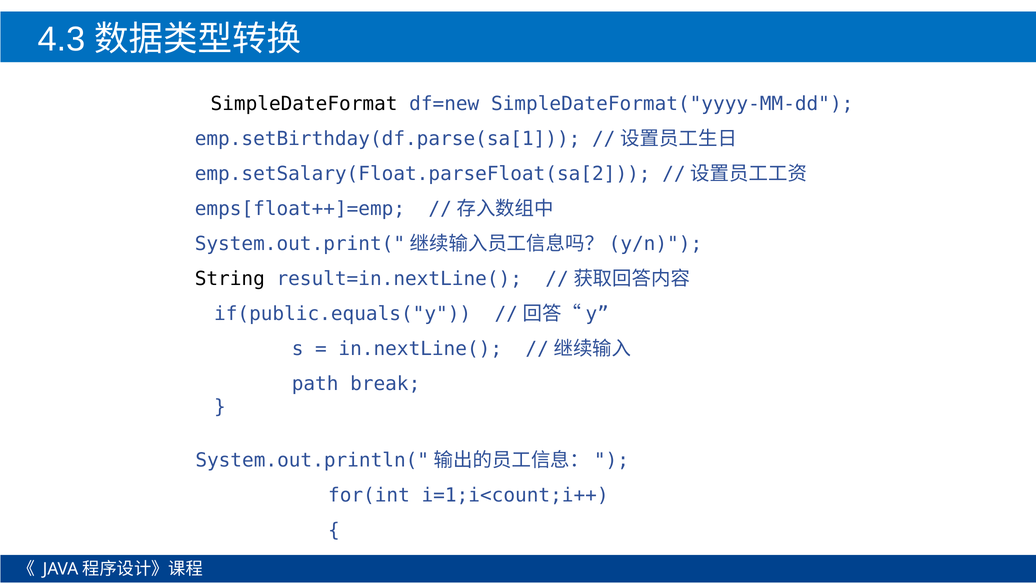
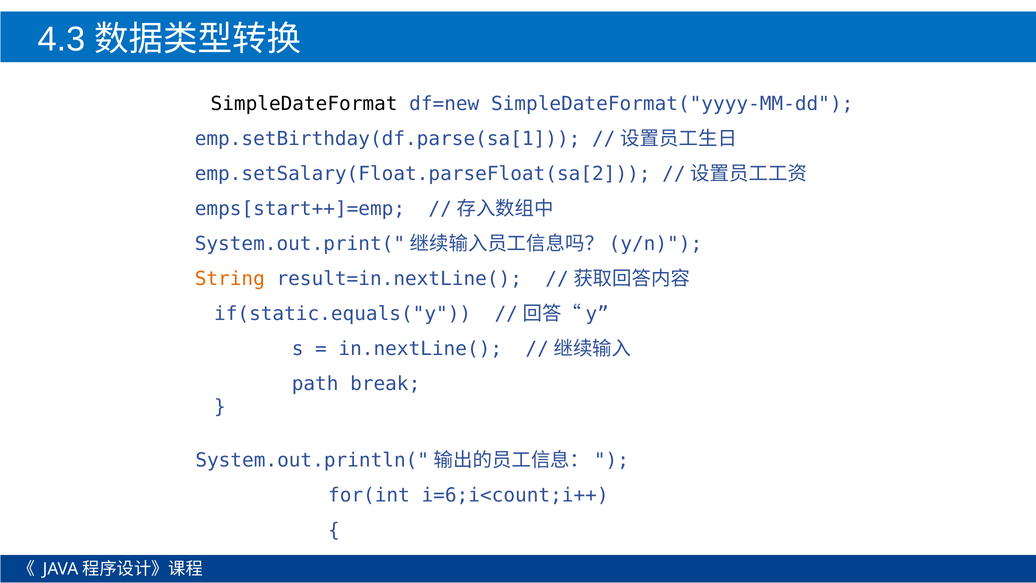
emps[float++]=emp: emps[float++]=emp -> emps[start++]=emp (300, 209)
String colour: black -> orange (230, 279)
if(public.equals("y: if(public.equals("y -> if(static.equals("y (343, 314)
i=1;i<count;i++: i=1;i<count;i++ -> i=6;i<count;i++ (515, 495)
